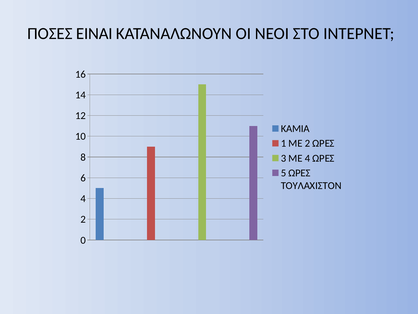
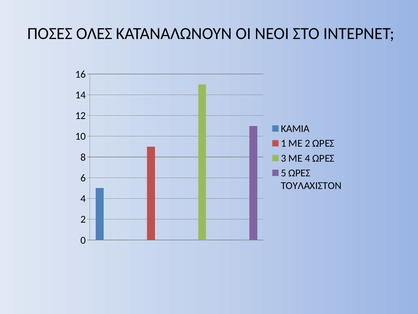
ΕΙΝΑΙ: ΕΙΝΑΙ -> ΟΛΕΣ (94, 34)
